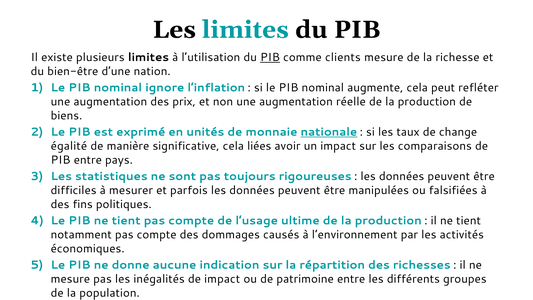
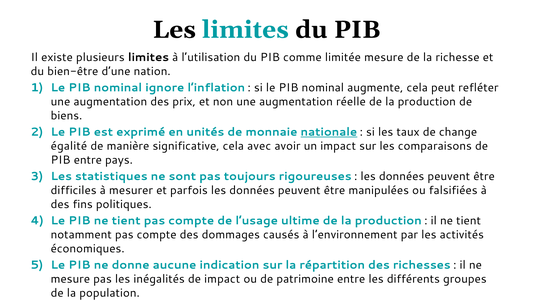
PIB underline: present -> none (270, 57)
clients: clients -> limitée (343, 57)
liées: liées -> avec (259, 146)
